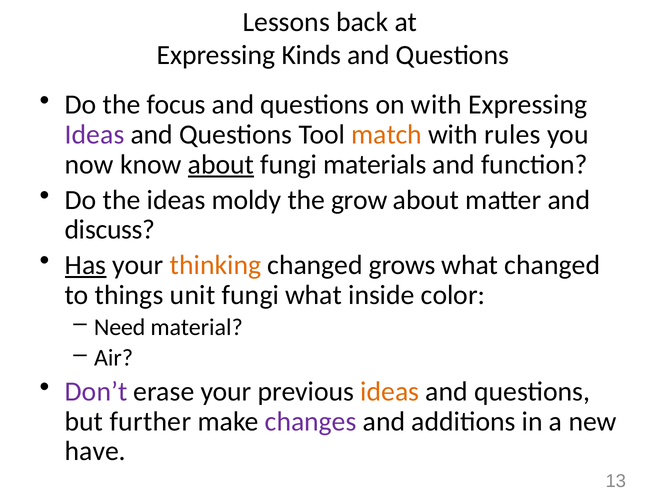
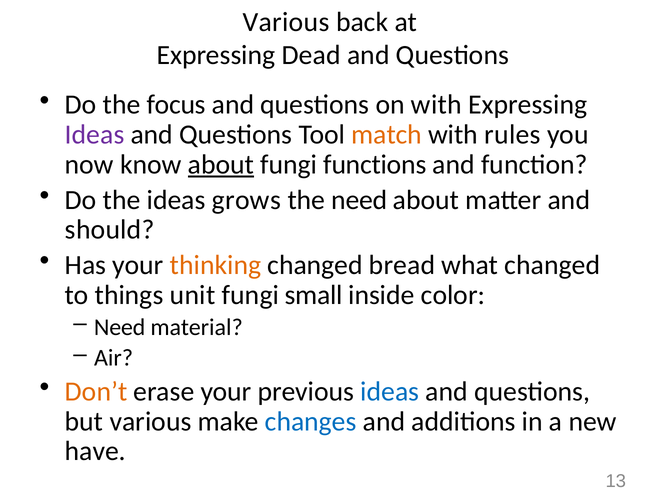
Lessons: Lessons -> Various (286, 22)
Kinds: Kinds -> Dead (311, 55)
materials: materials -> functions (375, 165)
moldy: moldy -> grows (246, 200)
the grow: grow -> need (359, 200)
discuss: discuss -> should (110, 230)
Has underline: present -> none (86, 265)
grows: grows -> bread (402, 265)
fungi what: what -> small (314, 295)
Don’t colour: purple -> orange (96, 392)
ideas colour: orange -> blue (390, 392)
but further: further -> various (151, 422)
changes colour: purple -> blue (311, 422)
